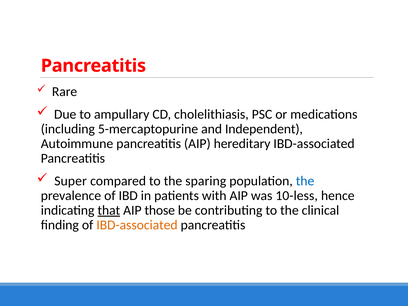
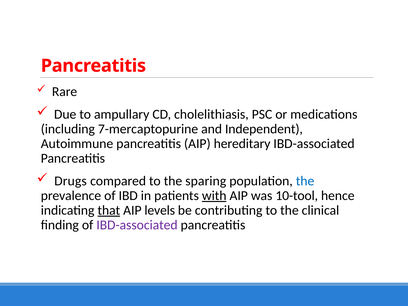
5-mercaptopurine: 5-mercaptopurine -> 7-mercaptopurine (148, 129)
Super: Super -> Drugs (71, 181)
with underline: none -> present (214, 196)
10-less: 10-less -> 10-tool (297, 196)
those: those -> levels (160, 210)
IBD-associated colour: orange -> purple (137, 225)
